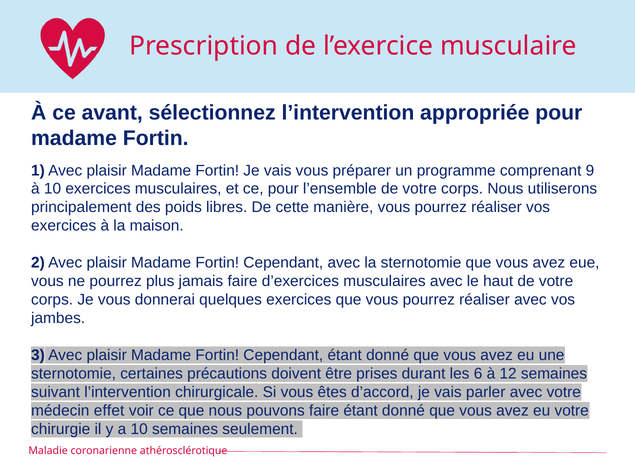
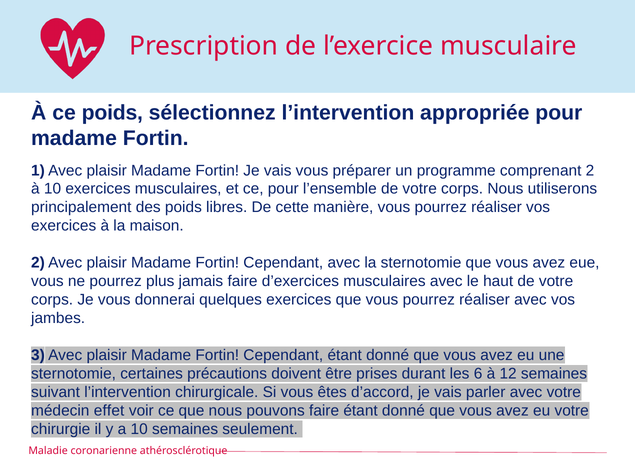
ce avant: avant -> poids (112, 113)
comprenant 9: 9 -> 2 (590, 171)
